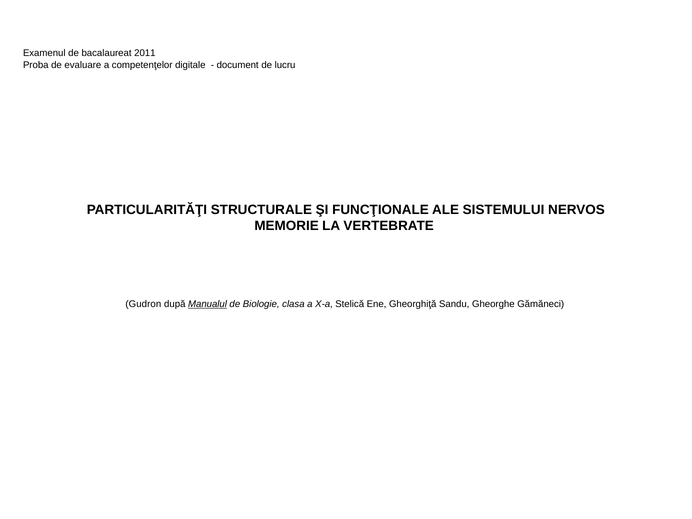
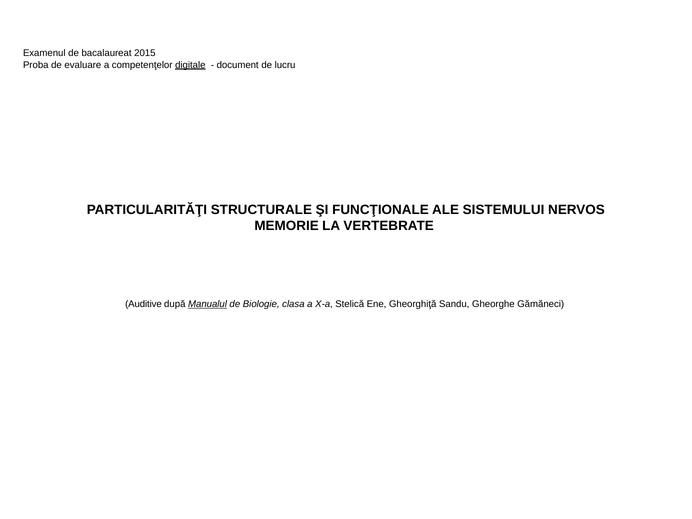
2011: 2011 -> 2015 (145, 53)
digitale underline: none -> present (190, 65)
Gudron: Gudron -> Auditive (143, 304)
